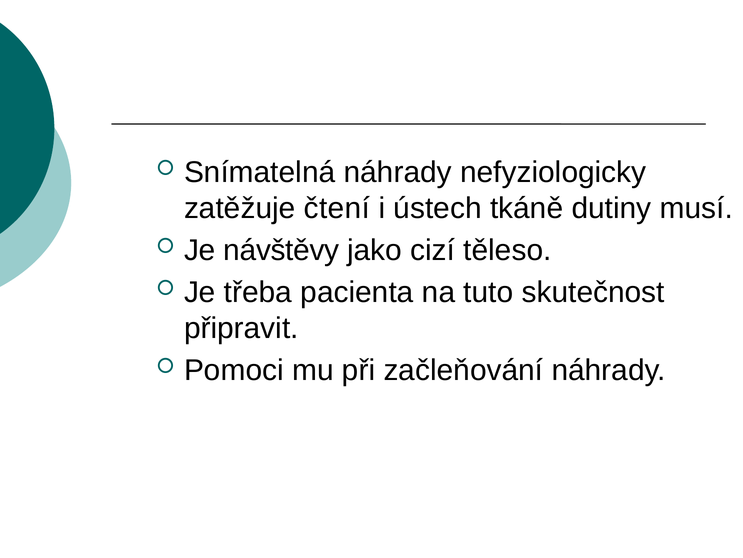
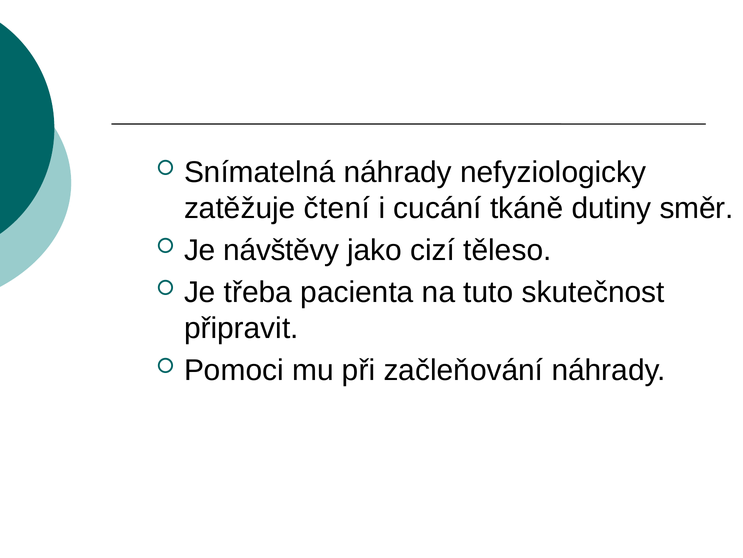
ústech: ústech -> cucání (438, 208)
musí: musí -> směr (697, 208)
